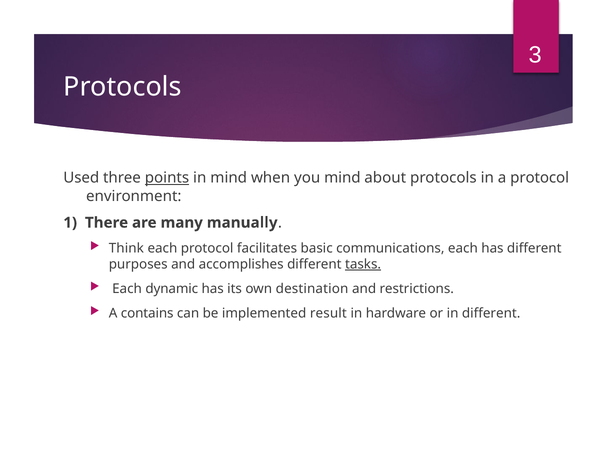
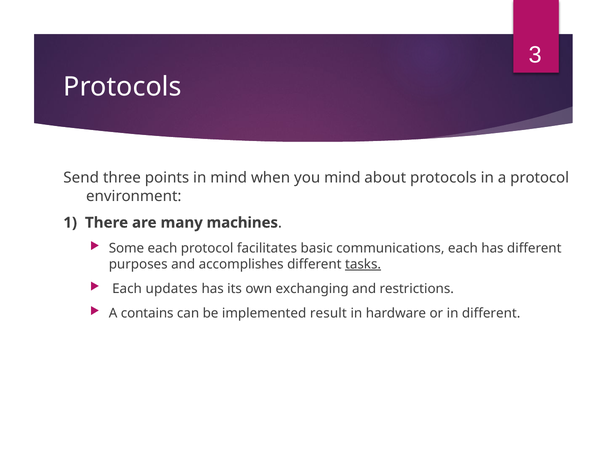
Used: Used -> Send (81, 178)
points underline: present -> none (167, 178)
manually: manually -> machines (242, 223)
Think: Think -> Some (126, 248)
dynamic: dynamic -> updates (172, 289)
destination: destination -> exchanging (312, 289)
